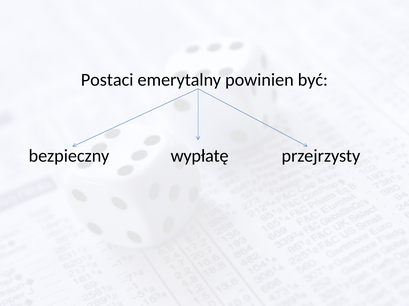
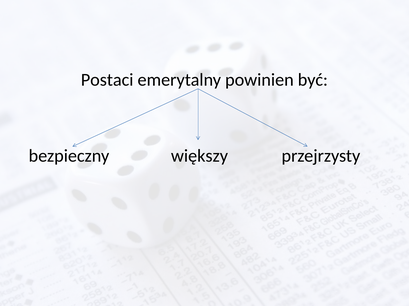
wypłatę: wypłatę -> większy (199, 156)
